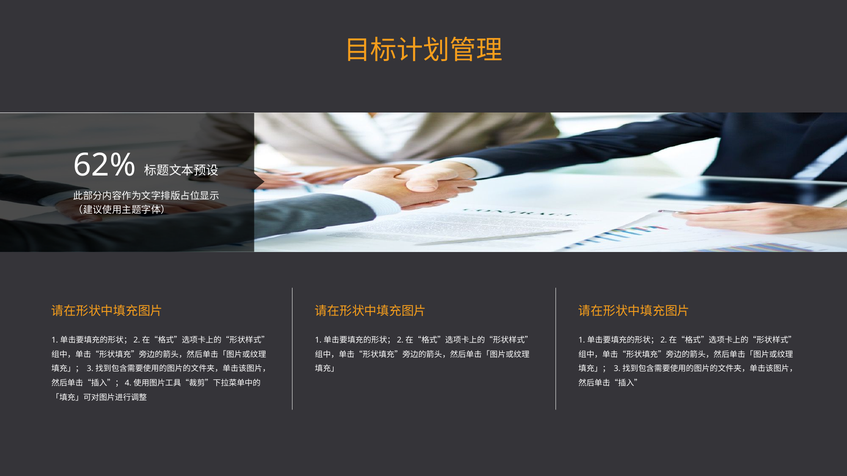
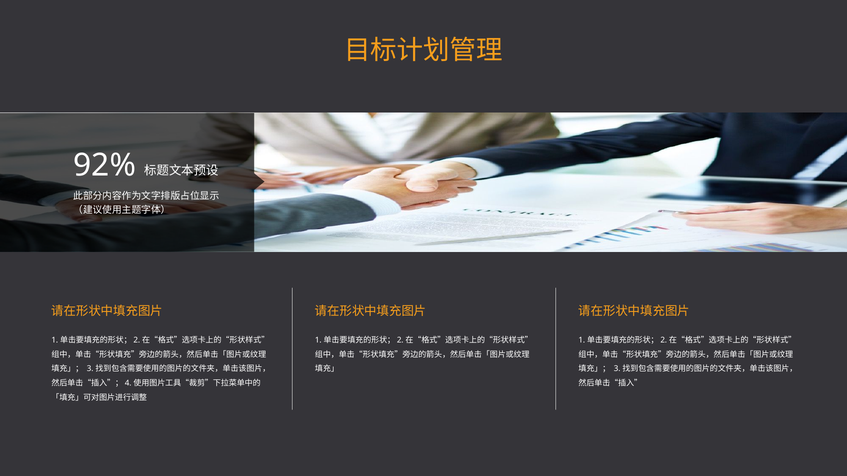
62%: 62% -> 92% (105, 166)
